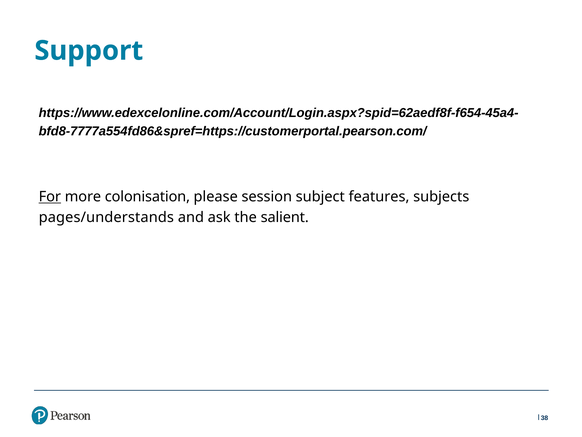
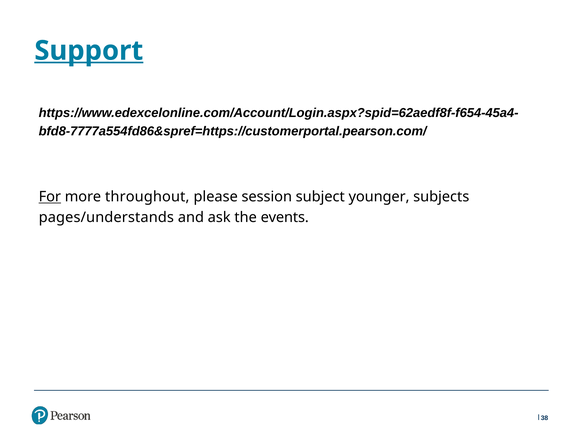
Support underline: none -> present (89, 51)
colonisation: colonisation -> throughout (147, 196)
features: features -> younger (379, 196)
salient: salient -> events (285, 217)
